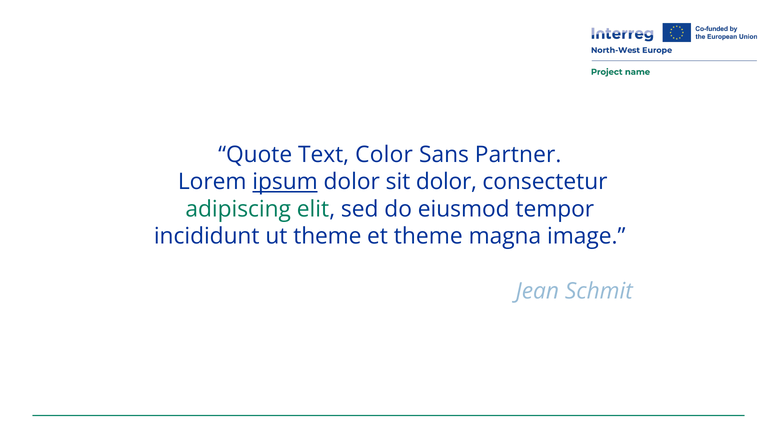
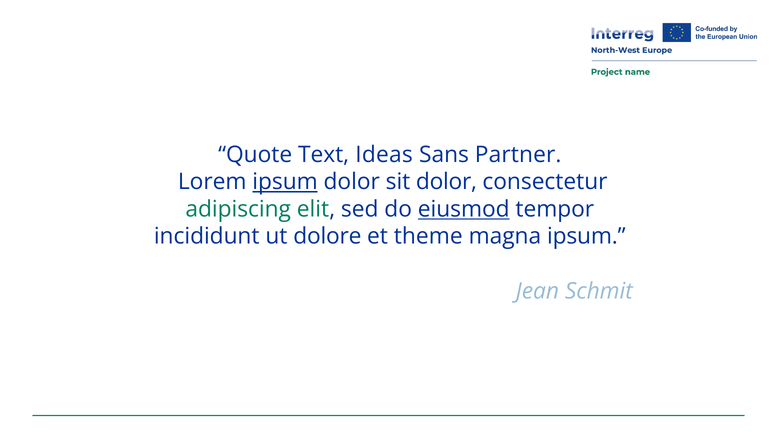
Color: Color -> Ideas (384, 154)
eiusmod underline: none -> present (464, 209)
ut theme: theme -> dolore (327, 236)
magna image: image -> ipsum (586, 236)
